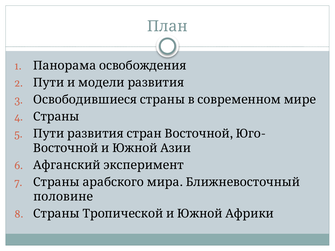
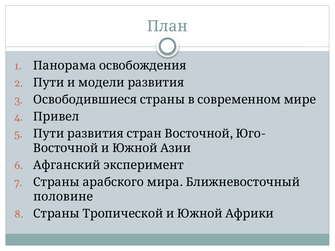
Страны: Страны -> Привел (56, 117)
